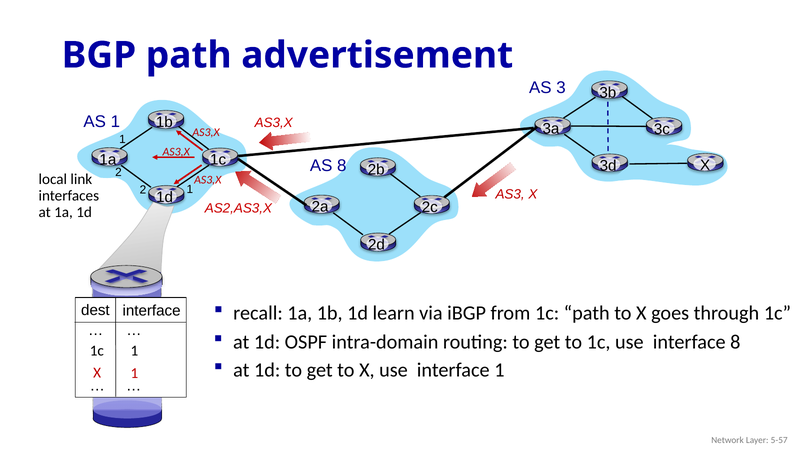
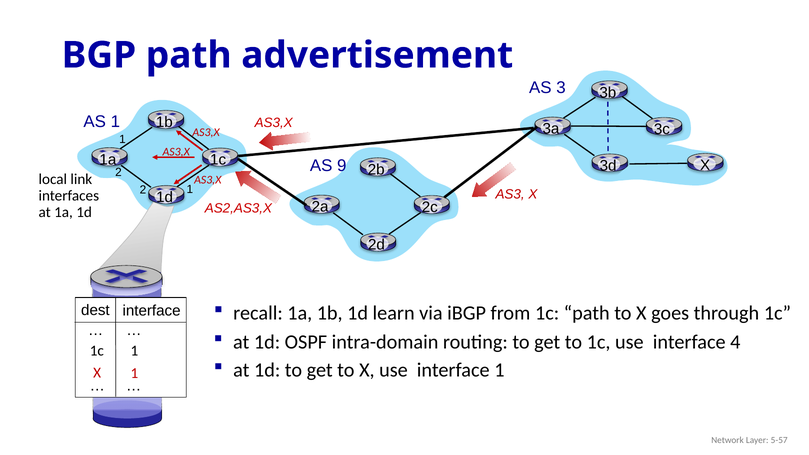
AS 8: 8 -> 9 (342, 166)
interface 8: 8 -> 4 (735, 342)
